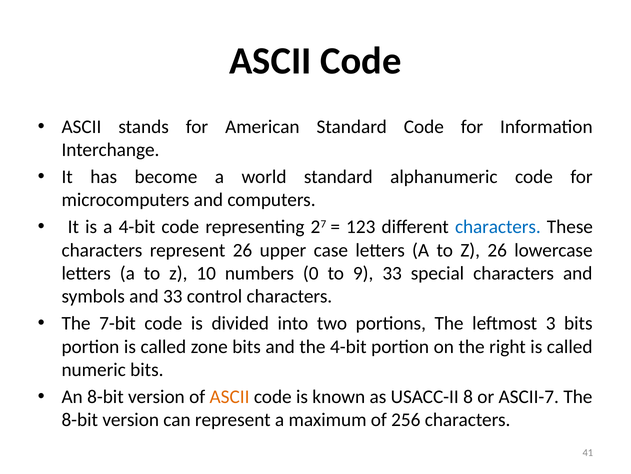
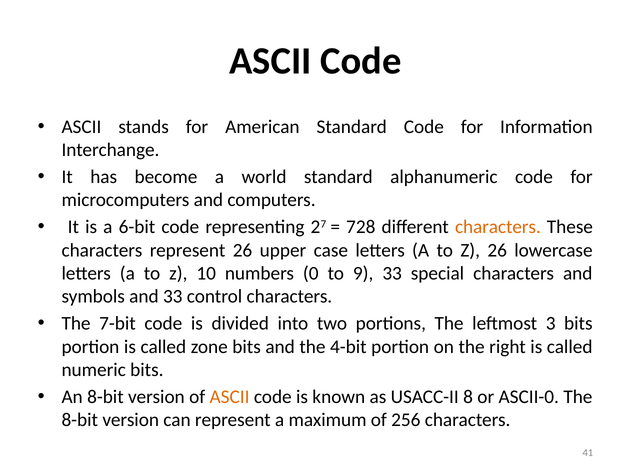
a 4-bit: 4-bit -> 6-bit (137, 227)
123: 123 -> 728 (361, 227)
characters colour: blue -> orange (498, 227)
ASCII-7: ASCII-7 -> ASCII-0 (529, 396)
